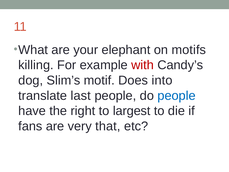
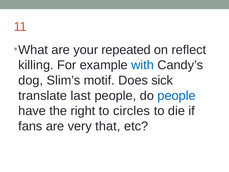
elephant: elephant -> repeated (126, 50)
motifs: motifs -> reflect (189, 50)
with colour: red -> blue (143, 65)
into: into -> sick (162, 80)
largest: largest -> circles (132, 111)
